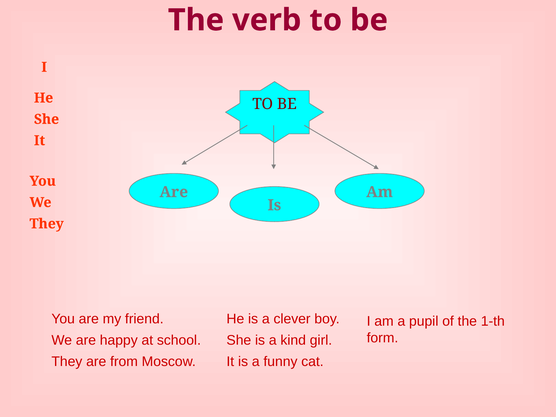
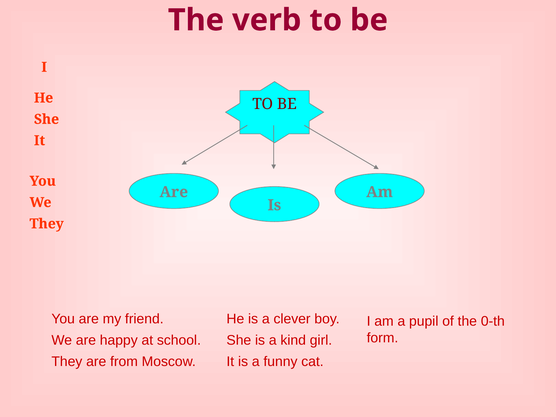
1-th: 1-th -> 0-th (493, 321)
